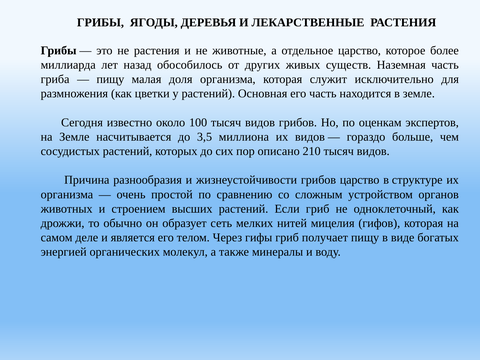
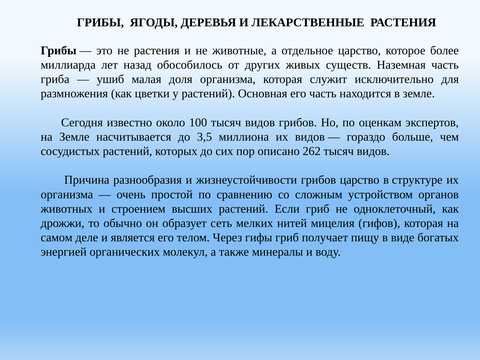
пищу: пищу -> ушиб (110, 79)
210: 210 -> 262 (312, 151)
